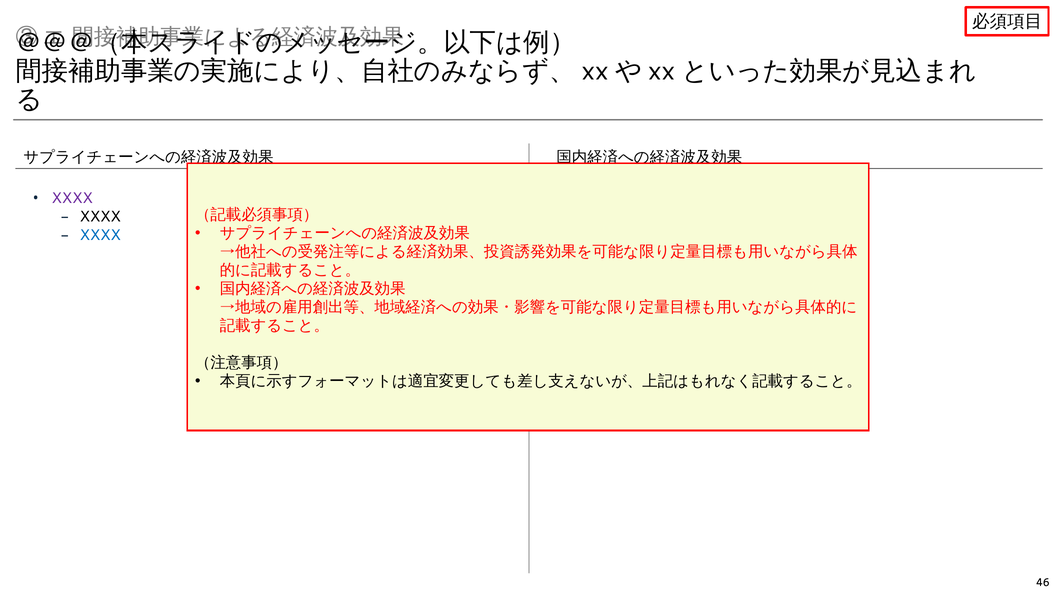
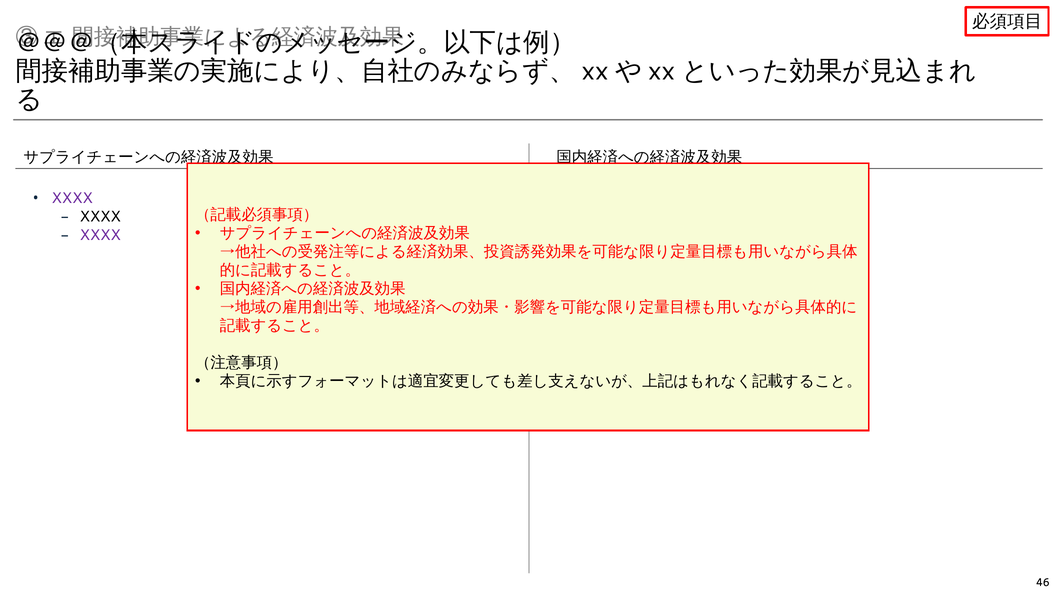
XXXX colour: blue -> purple (100, 235)
